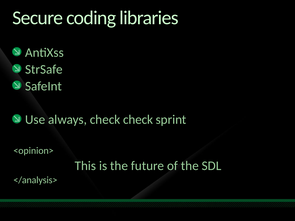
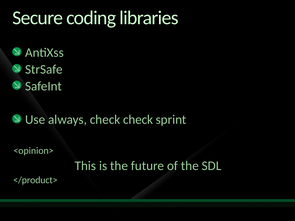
</analysis>: </analysis> -> </product> (35, 180)
